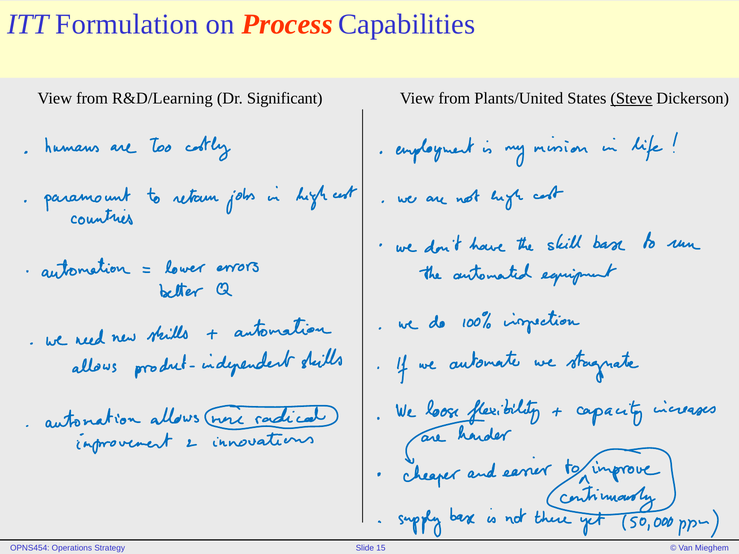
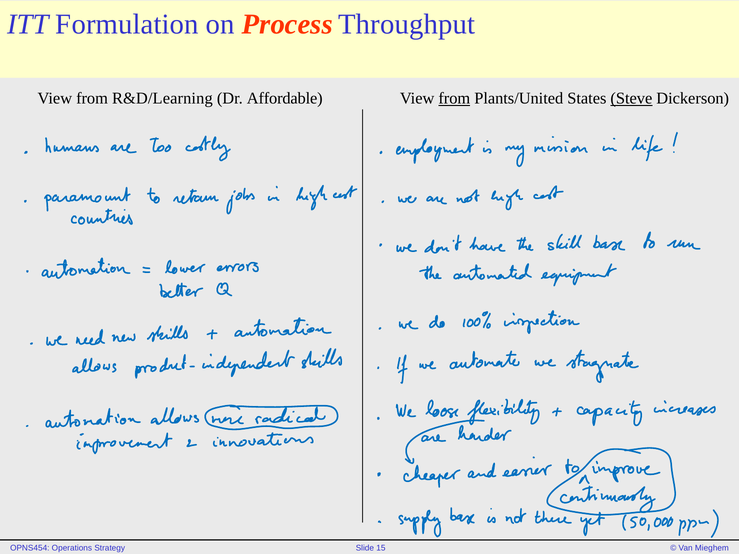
Capabilities: Capabilities -> Throughput (407, 24)
Significant: Significant -> Affordable (285, 98)
from underline: none -> present (454, 98)
